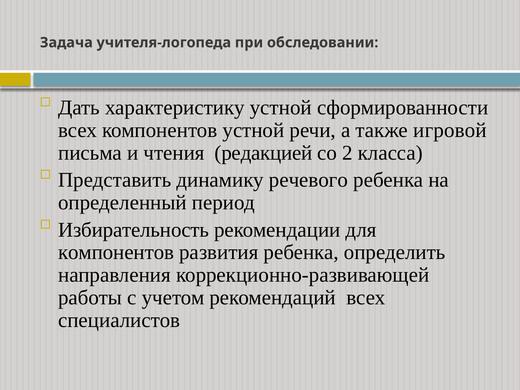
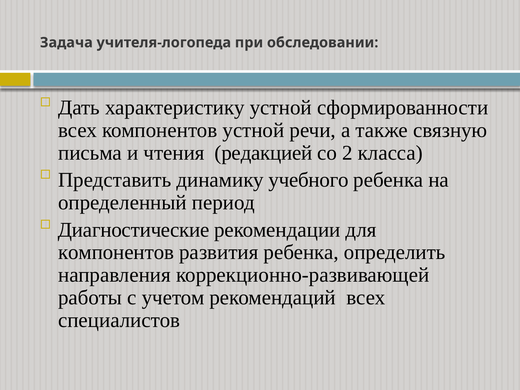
игровой: игровой -> связную (450, 130)
речевого: речевого -> учебного (309, 180)
Избирательность: Избирательность -> Диагностические (134, 230)
